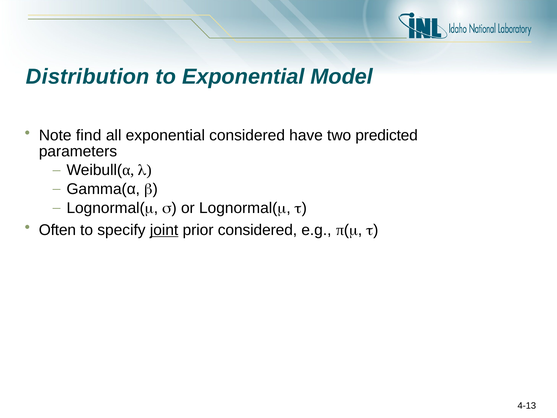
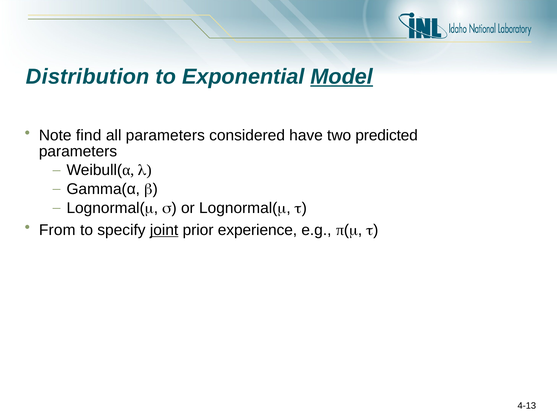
Model underline: none -> present (342, 77)
all exponential: exponential -> parameters (165, 135)
Often: Often -> From (57, 230)
prior considered: considered -> experience (257, 230)
